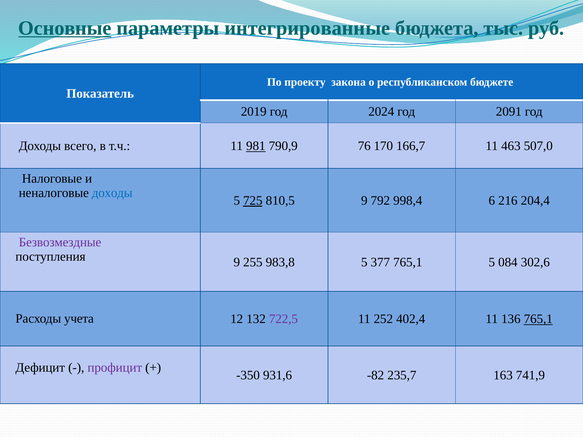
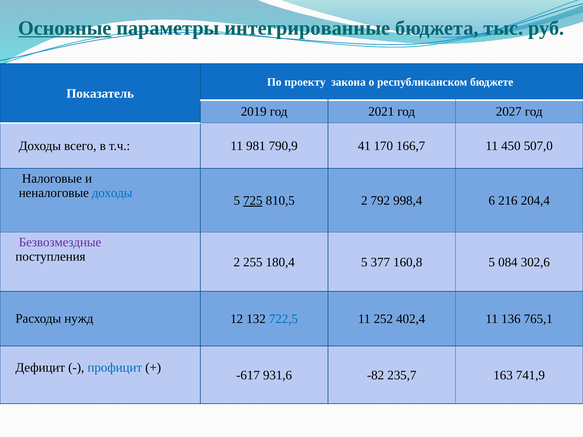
2024: 2024 -> 2021 (381, 112)
2091: 2091 -> 2027 (509, 112)
981 underline: present -> none (256, 146)
76: 76 -> 41 (364, 146)
463: 463 -> 450 (511, 146)
810,5 9: 9 -> 2 (364, 201)
поступления 9: 9 -> 2 (237, 262)
983,8: 983,8 -> 180,4 (280, 262)
377 765,1: 765,1 -> 160,8 (408, 262)
учета: учета -> нужд (79, 319)
722,5 colour: purple -> blue (283, 319)
765,1 underline: present -> none (538, 319)
профицит colour: purple -> blue (115, 368)
-350: -350 -> -617 (248, 375)
